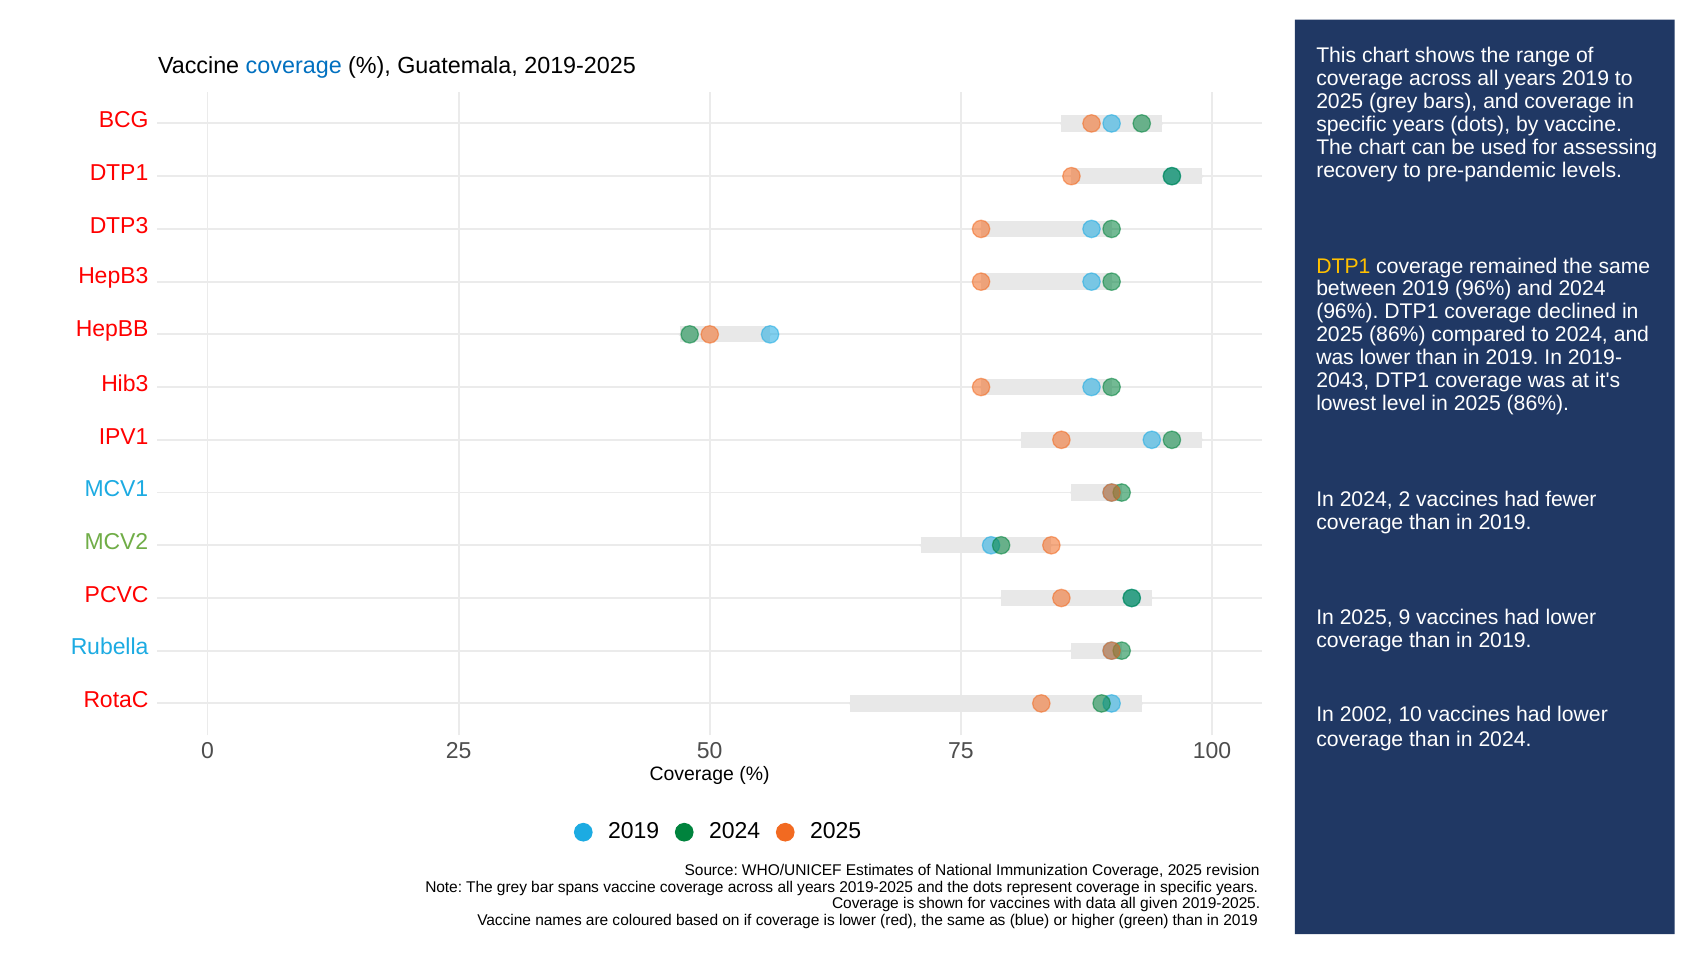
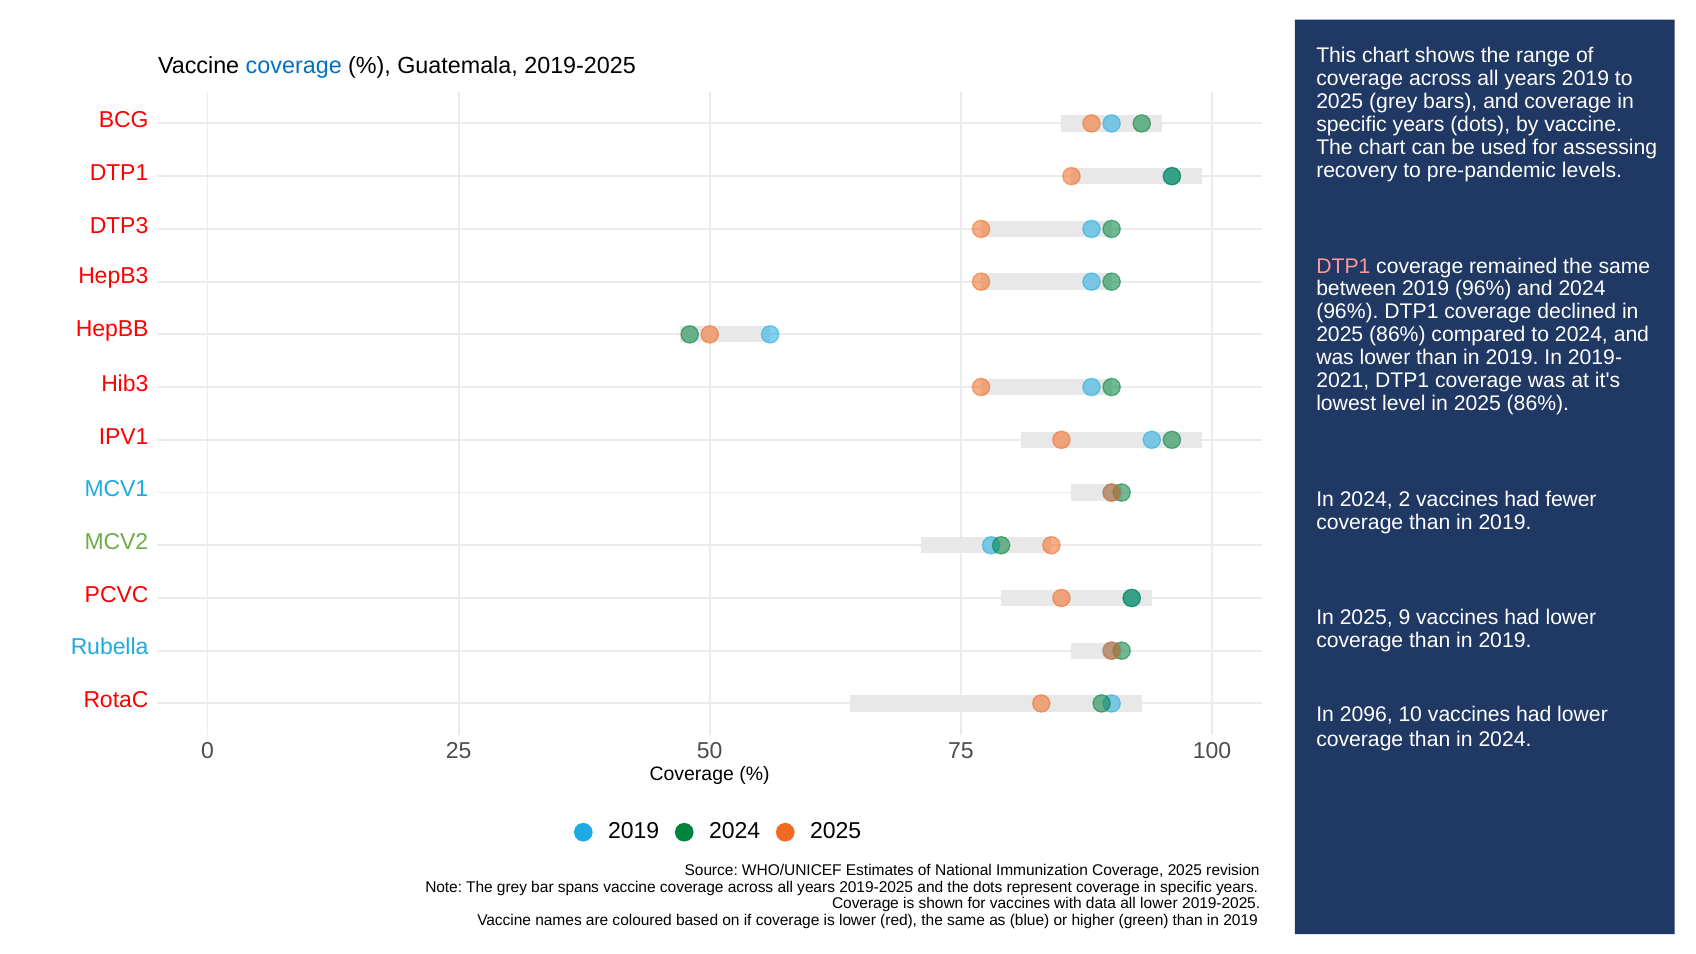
DTP1 colour: yellow -> pink (1343, 266)
2043: 2043 -> 2021 (1343, 380)
2002: 2002 -> 2096 (1366, 714)
all given: given -> lower (1159, 904)
